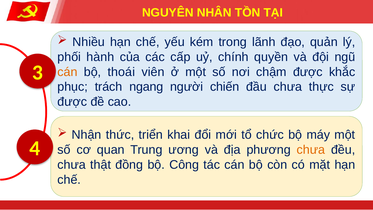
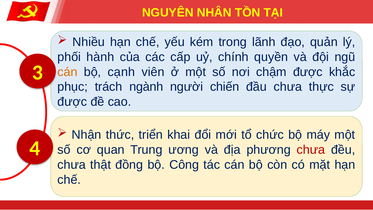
thoái: thoái -> cạnh (121, 72)
ngang: ngang -> ngành (146, 87)
chưa colour: orange -> red (311, 150)
